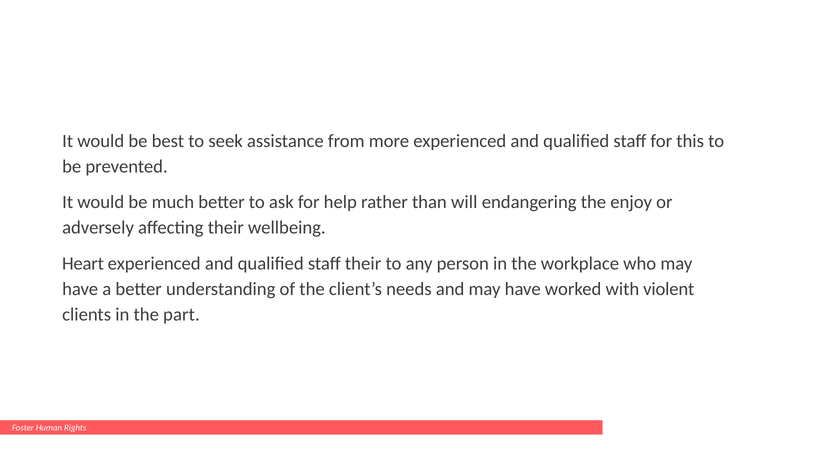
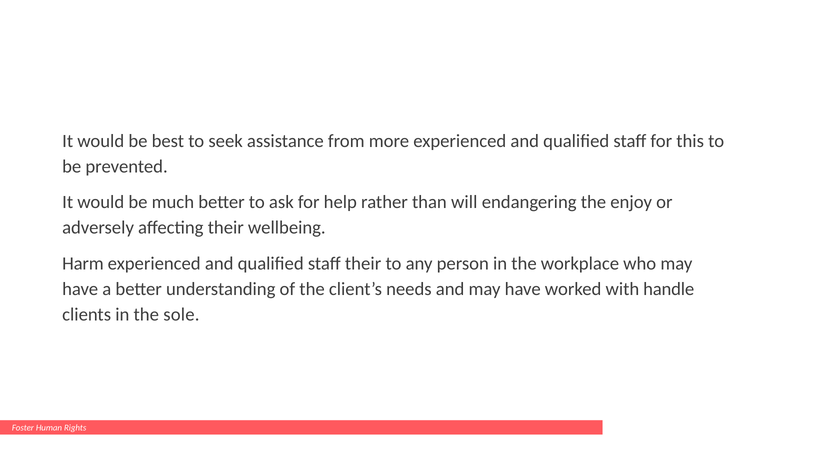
Heart: Heart -> Harm (83, 263)
violent: violent -> handle (669, 289)
part: part -> sole (181, 315)
